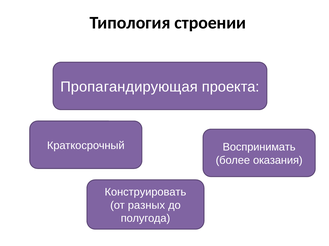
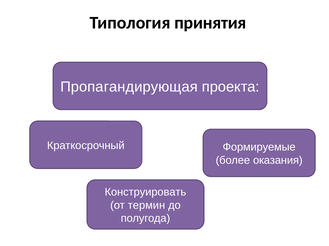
строении: строении -> принятия (210, 23)
Воспринимать: Воспринимать -> Формируемые (259, 148)
разных: разных -> термин (146, 206)
